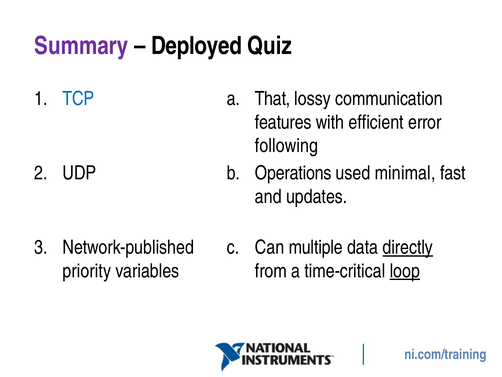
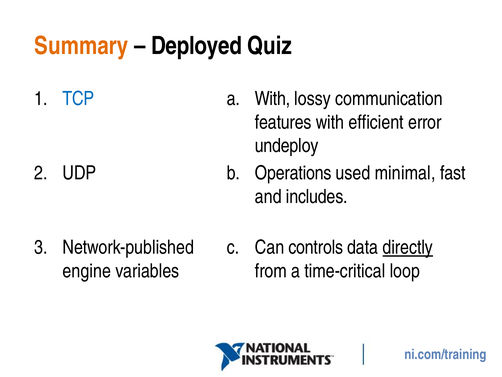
Summary colour: purple -> orange (81, 46)
a That: That -> With (273, 99)
following: following -> undeploy (287, 146)
updates: updates -> includes (317, 196)
multiple: multiple -> controls (316, 247)
priority: priority -> engine (87, 271)
loop underline: present -> none (405, 271)
